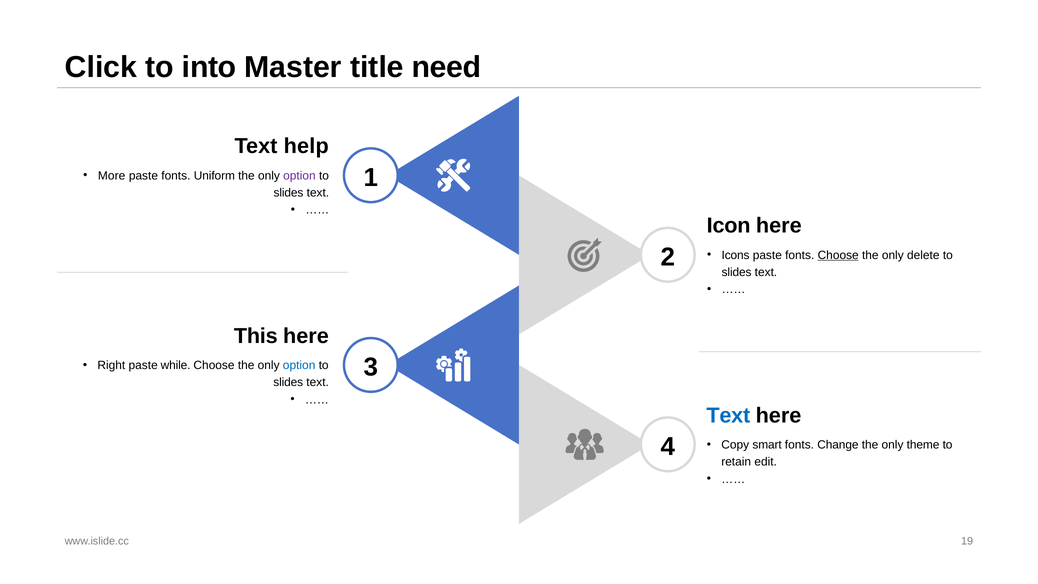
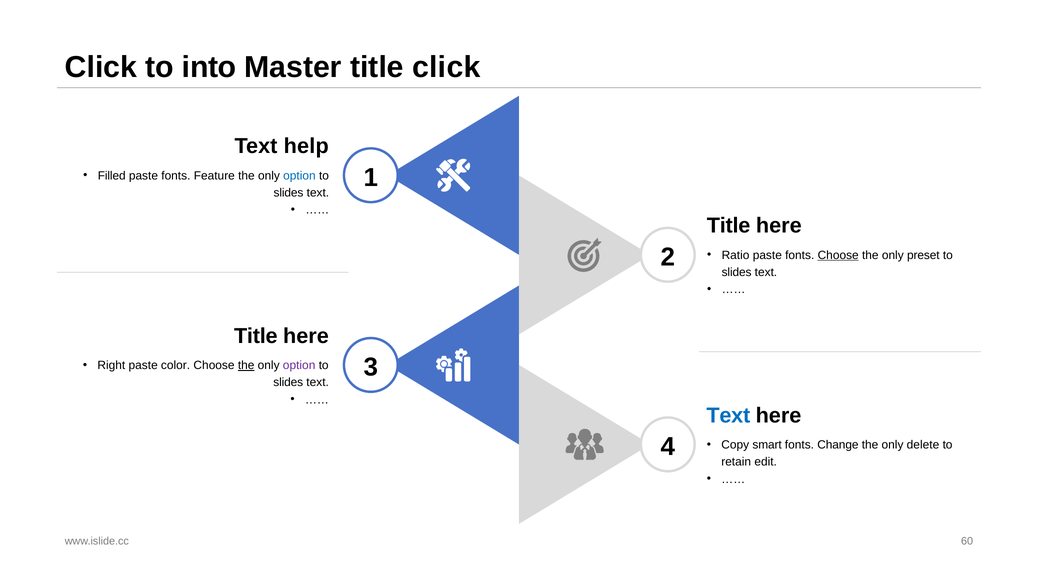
title need: need -> click (446, 67)
More: More -> Filled (112, 176)
Uniform: Uniform -> Feature (214, 176)
option colour: purple -> blue (299, 176)
Icon: Icon -> Title (729, 226)
Icons: Icons -> Ratio (736, 255)
delete: delete -> preset (923, 255)
This: This -> Title (256, 336)
while: while -> color (176, 365)
the underline: none -> present (246, 365)
option colour: blue -> purple (299, 365)
theme: theme -> delete (923, 445)
19: 19 -> 60 (967, 541)
